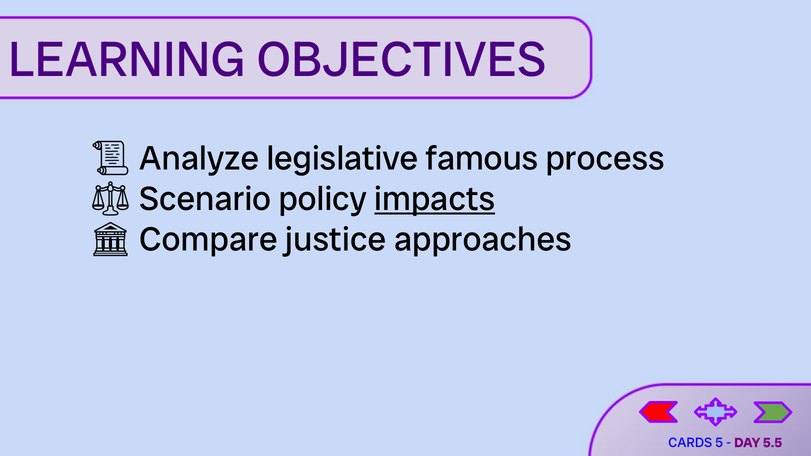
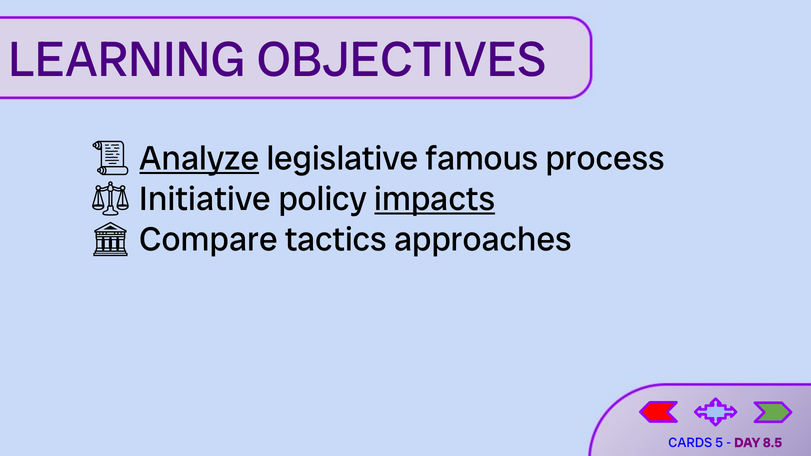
Analyze underline: none -> present (199, 158)
Scenario: Scenario -> Initiative (205, 199)
justice: justice -> tactics (336, 240)
5.5: 5.5 -> 8.5 (773, 443)
